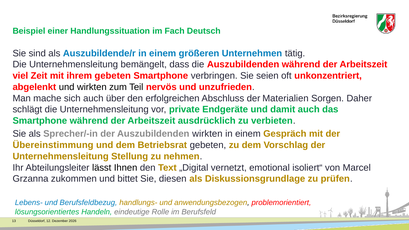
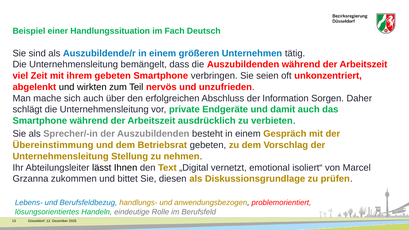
Materialien: Materialien -> Information (286, 98)
Auszubildenden wirkten: wirkten -> besteht (207, 134)
